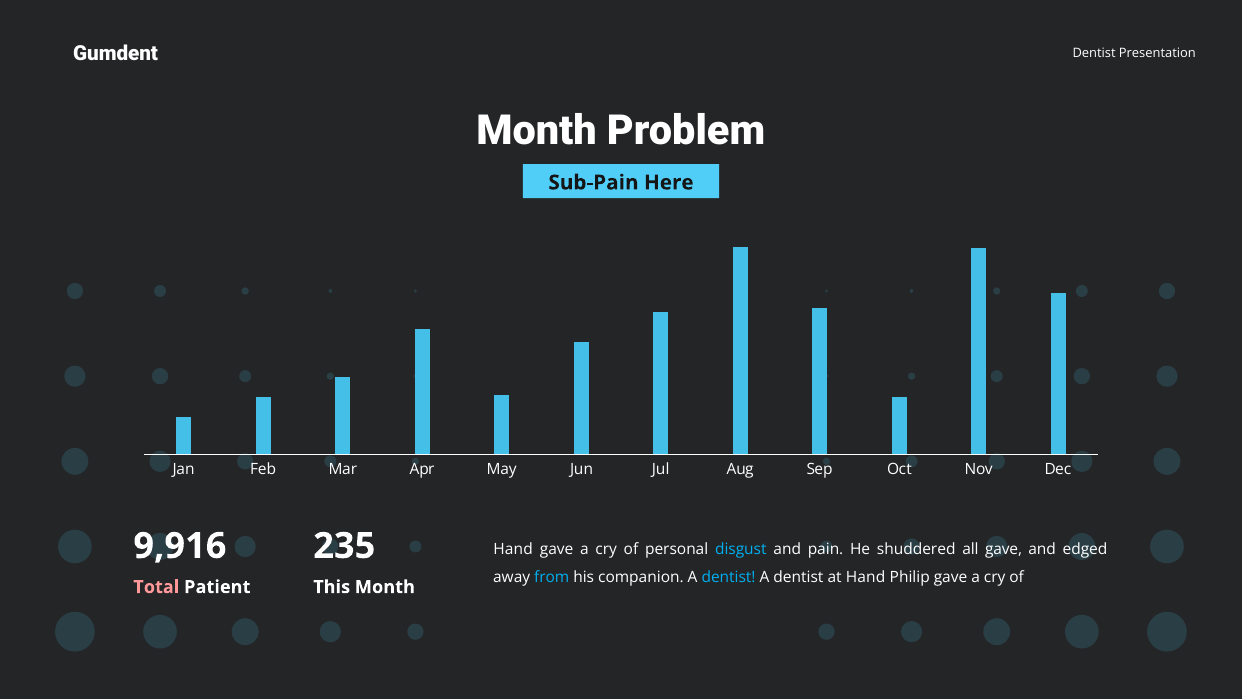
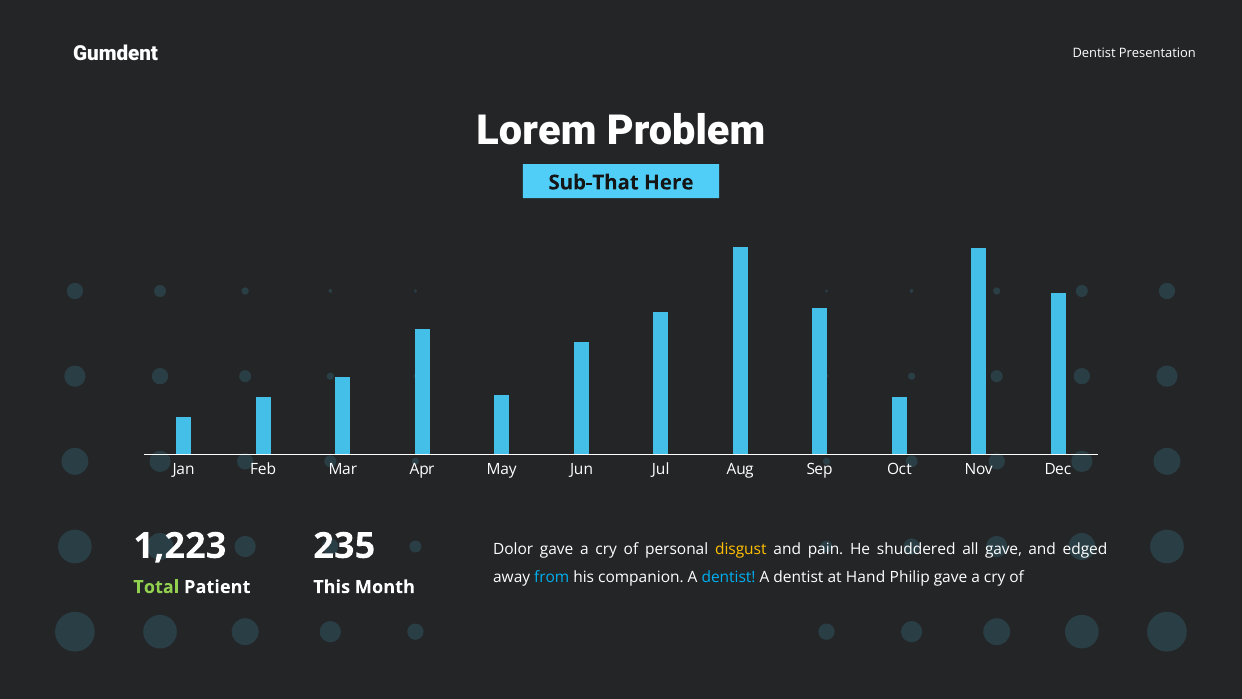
Month: Month -> Lorem (536, 130)
Sub-Pain: Sub-Pain -> Sub-That (594, 183)
9,916: 9,916 -> 1,223 (180, 546)
Hand: Hand -> Dolor (513, 549)
disgust colour: light blue -> yellow (741, 549)
Total colour: pink -> light green (156, 587)
